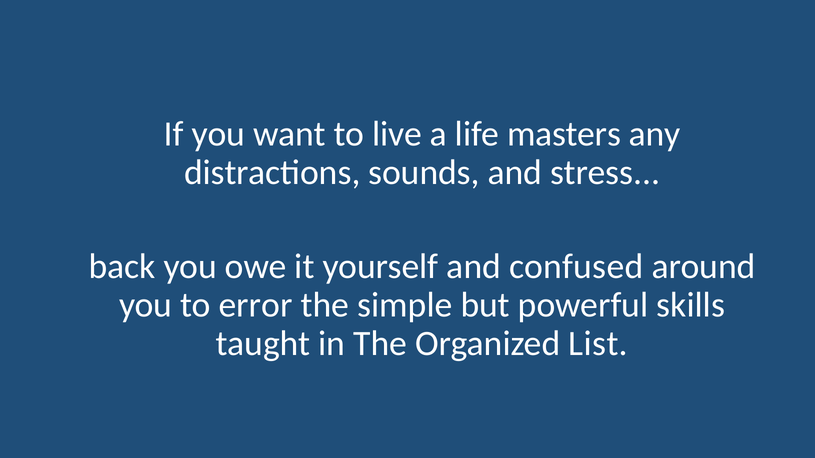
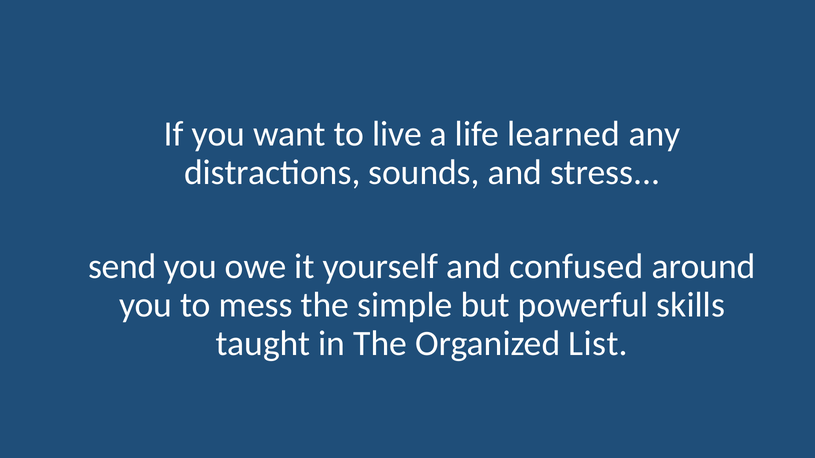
masters: masters -> learned (564, 134)
back: back -> send (122, 267)
error: error -> mess (256, 305)
